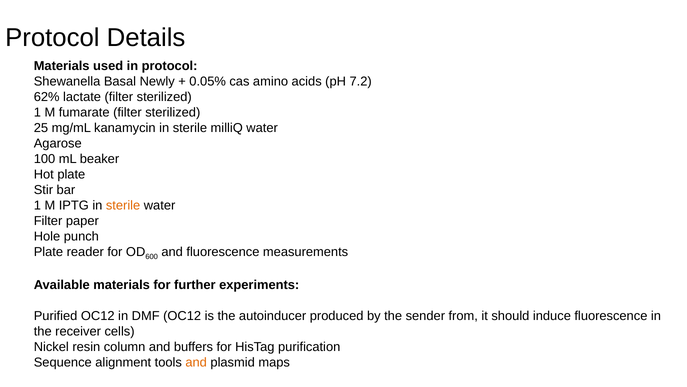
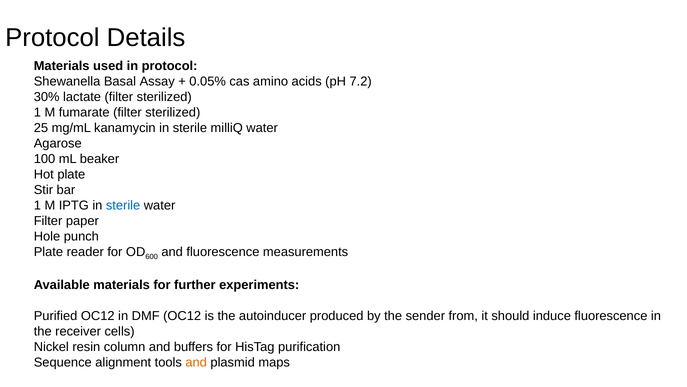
Newly: Newly -> Assay (157, 81)
62%: 62% -> 30% (47, 97)
sterile colour: orange -> blue (123, 205)
